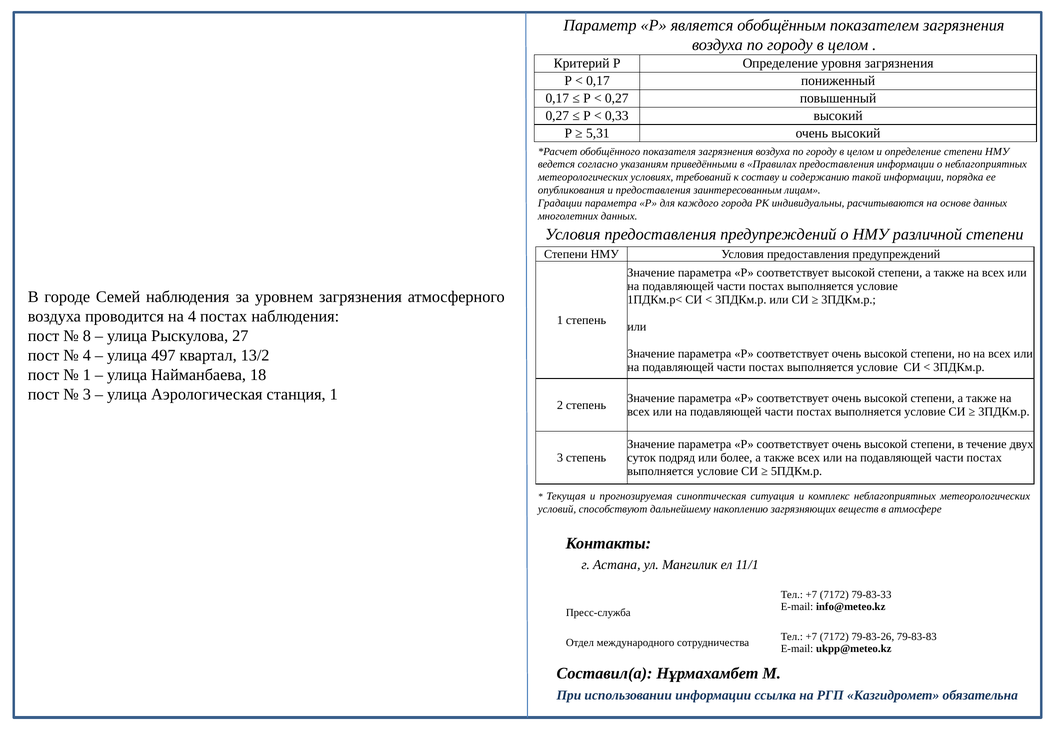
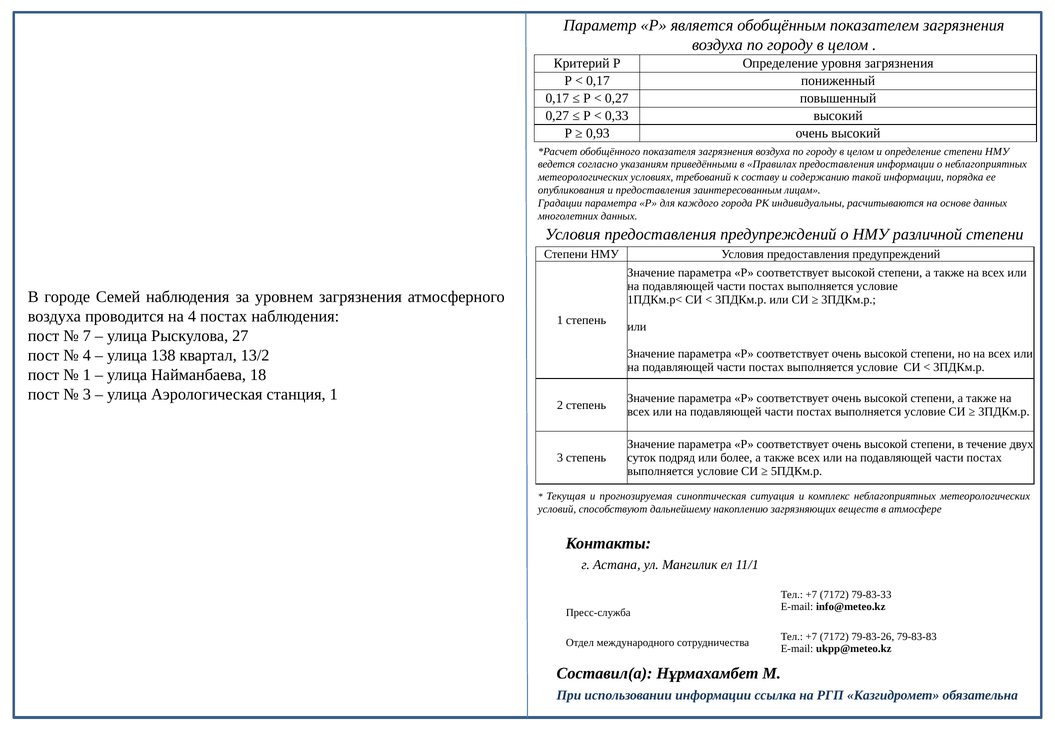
5,31: 5,31 -> 0,93 (598, 133)
8: 8 -> 7 (87, 336)
497: 497 -> 138 (163, 356)
